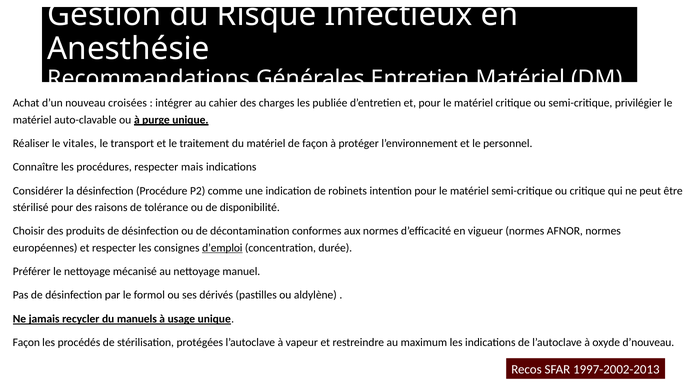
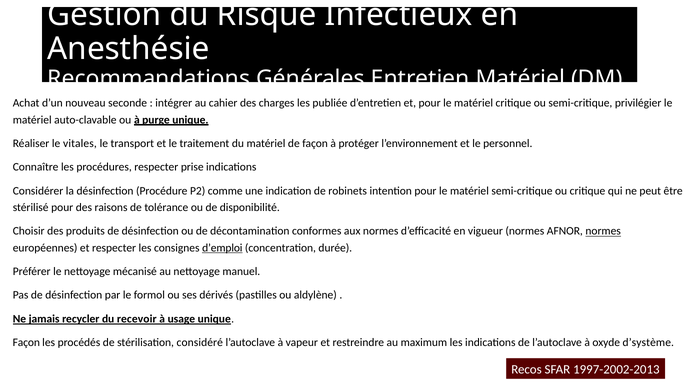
croisées: croisées -> seconde (128, 103)
mais: mais -> prise (192, 167)
normes underline: none -> present (603, 231)
manuels: manuels -> recevoir (137, 319)
protégées: protégées -> considéré (200, 343)
d’nouveau: d’nouveau -> d’système (648, 343)
